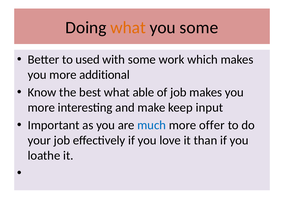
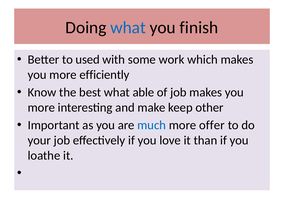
what colour: orange -> blue (128, 27)
you some: some -> finish (199, 27)
additional: additional -> efficiently (104, 75)
input: input -> other (210, 108)
